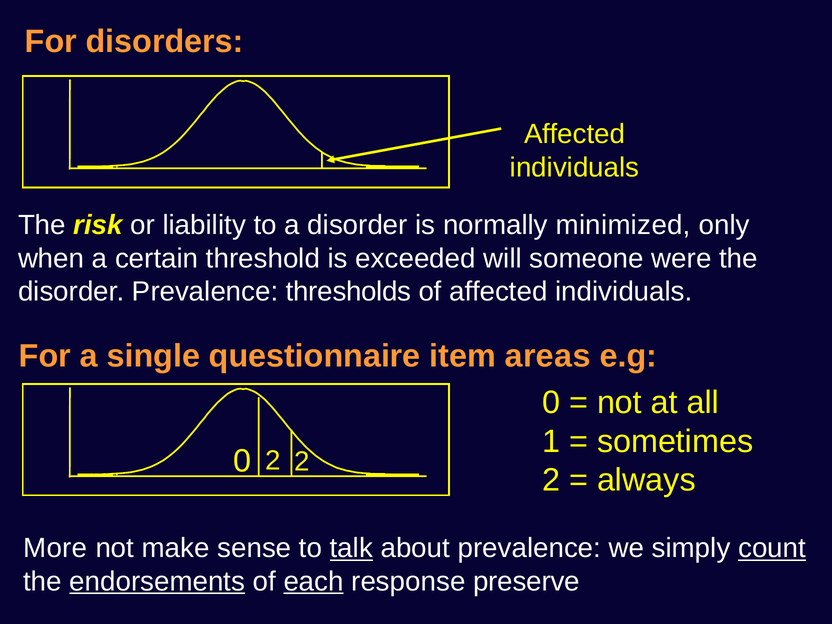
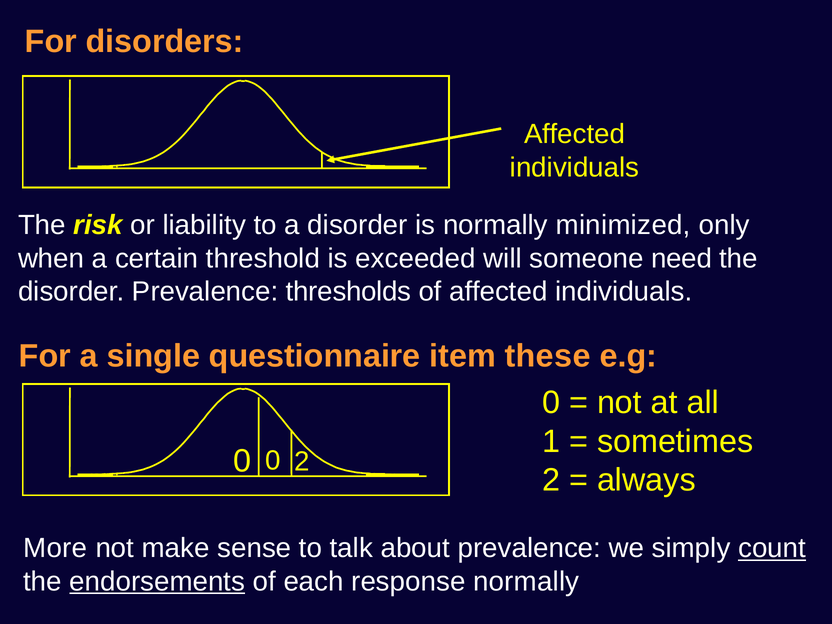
were: were -> need (682, 258)
areas: areas -> these (548, 356)
0 2: 2 -> 0 (273, 461)
talk underline: present -> none (351, 548)
each underline: present -> none (314, 581)
response preserve: preserve -> normally (526, 581)
